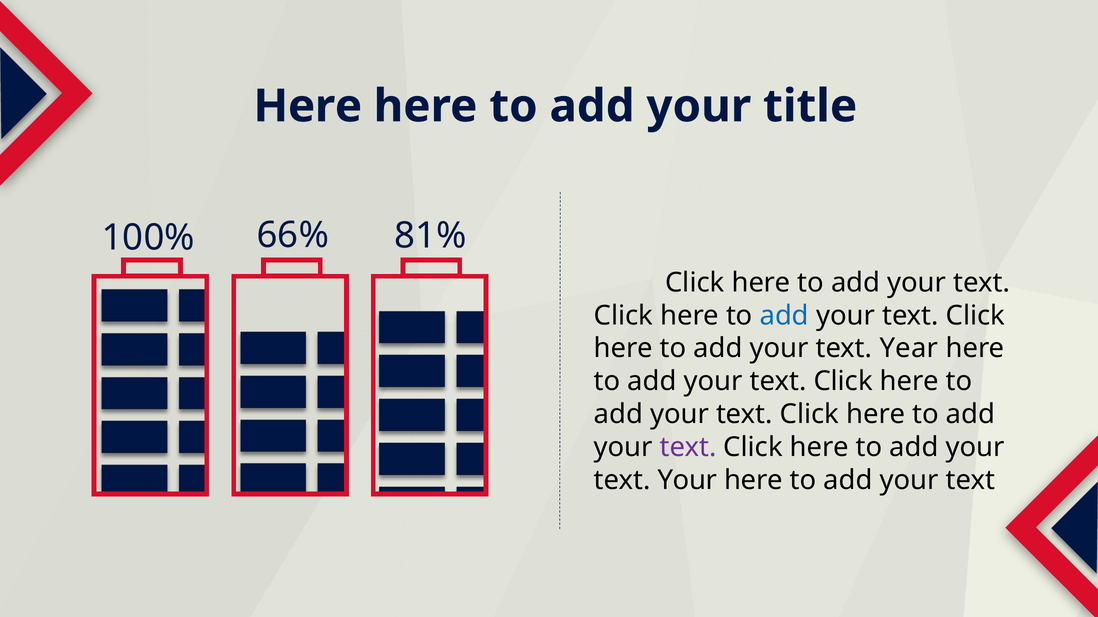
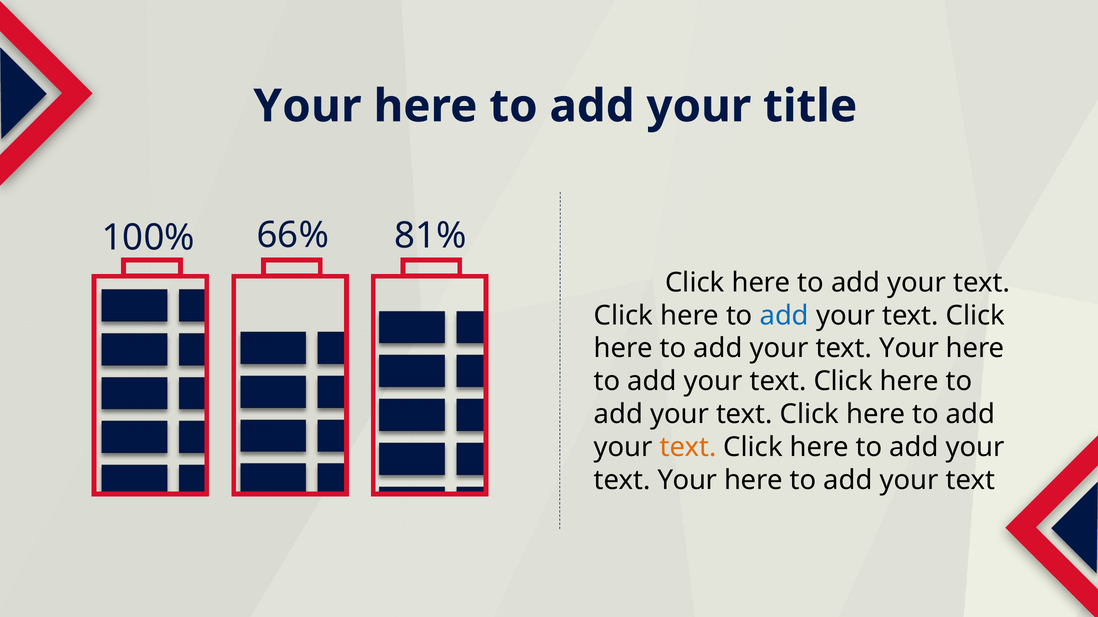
Here: Here -> Your (307, 106)
Year: Year -> Your (909, 349)
text colour: purple -> orange (688, 448)
